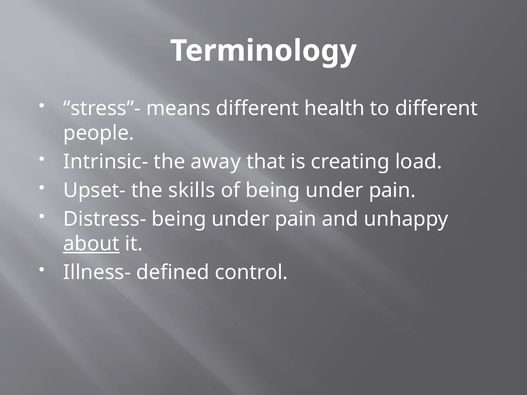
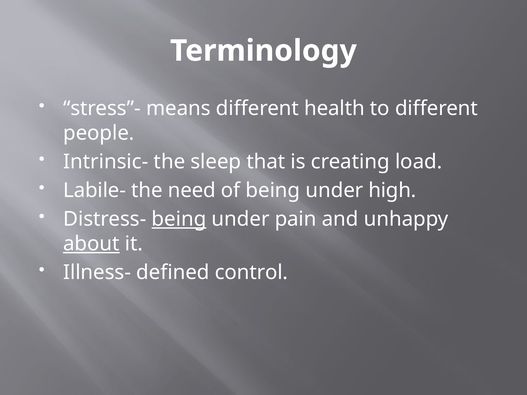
away: away -> sleep (216, 162)
Upset-: Upset- -> Labile- (95, 191)
skills: skills -> need (192, 191)
of being under pain: pain -> high (392, 191)
being underline: none -> present (179, 219)
